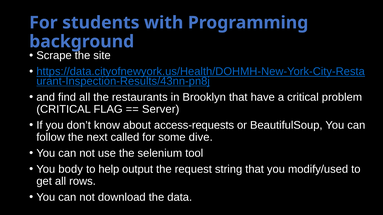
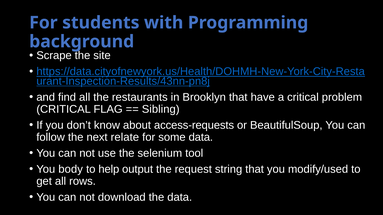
Server: Server -> Sibling (161, 109)
called: called -> relate (125, 137)
some dive: dive -> data (201, 137)
